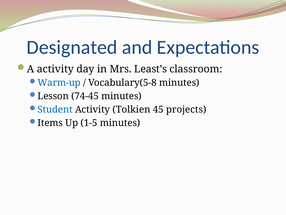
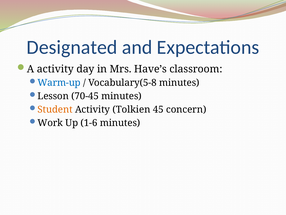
Least’s: Least’s -> Have’s (150, 69)
74-45: 74-45 -> 70-45 (85, 96)
Student colour: blue -> orange (55, 109)
projects: projects -> concern (186, 109)
Items: Items -> Work (50, 123)
1-5: 1-5 -> 1-6 (89, 123)
